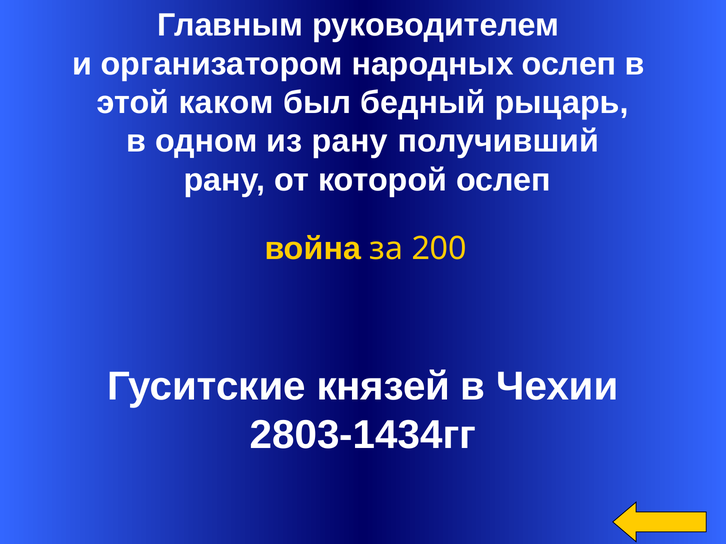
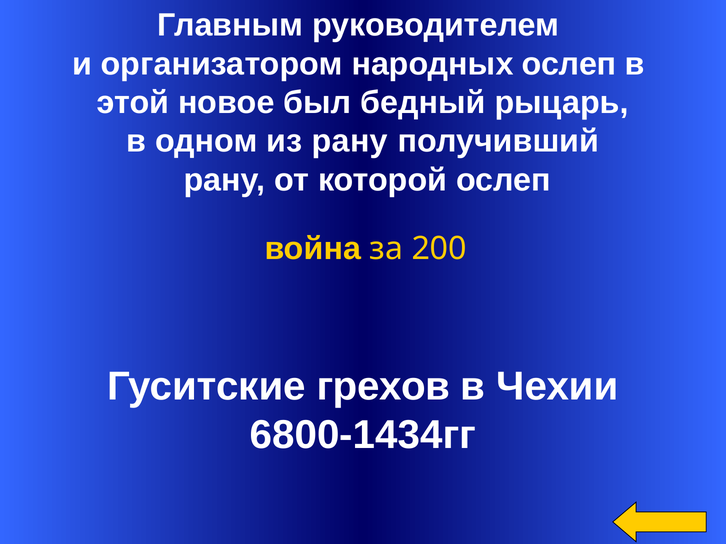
каком: каком -> новое (226, 103)
князей: князей -> грехов (383, 387)
2803-1434гг: 2803-1434гг -> 6800-1434гг (363, 435)
